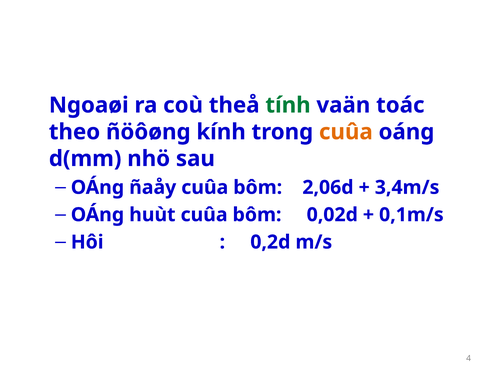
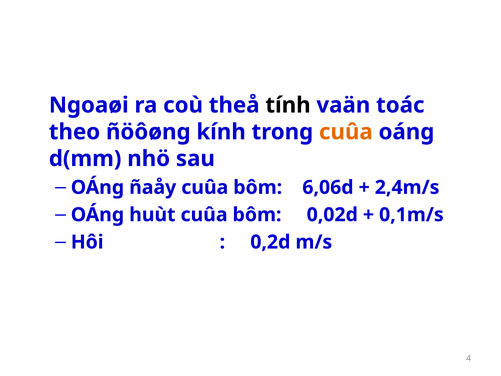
tính colour: green -> black (288, 105)
2,06d: 2,06d -> 6,06d (328, 187)
3,4m/s: 3,4m/s -> 2,4m/s (407, 187)
